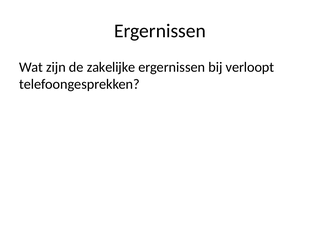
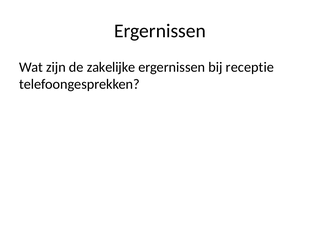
verloopt: verloopt -> receptie (250, 67)
